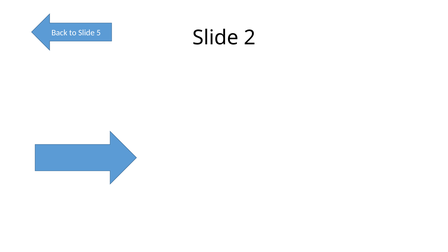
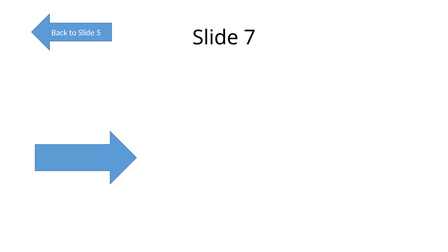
2: 2 -> 7 (250, 38)
